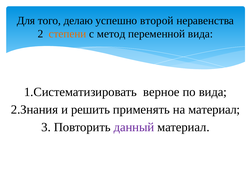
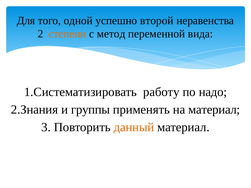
делаю: делаю -> одной (78, 21)
верное: верное -> работу (161, 92)
по вида: вида -> надо (213, 92)
решить: решить -> группы (90, 110)
данный colour: purple -> orange (134, 127)
